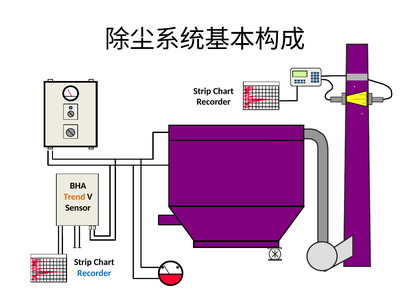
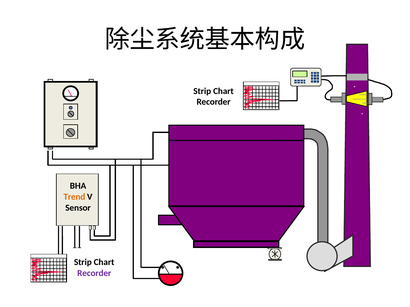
Recorder colour: blue -> purple (94, 274)
